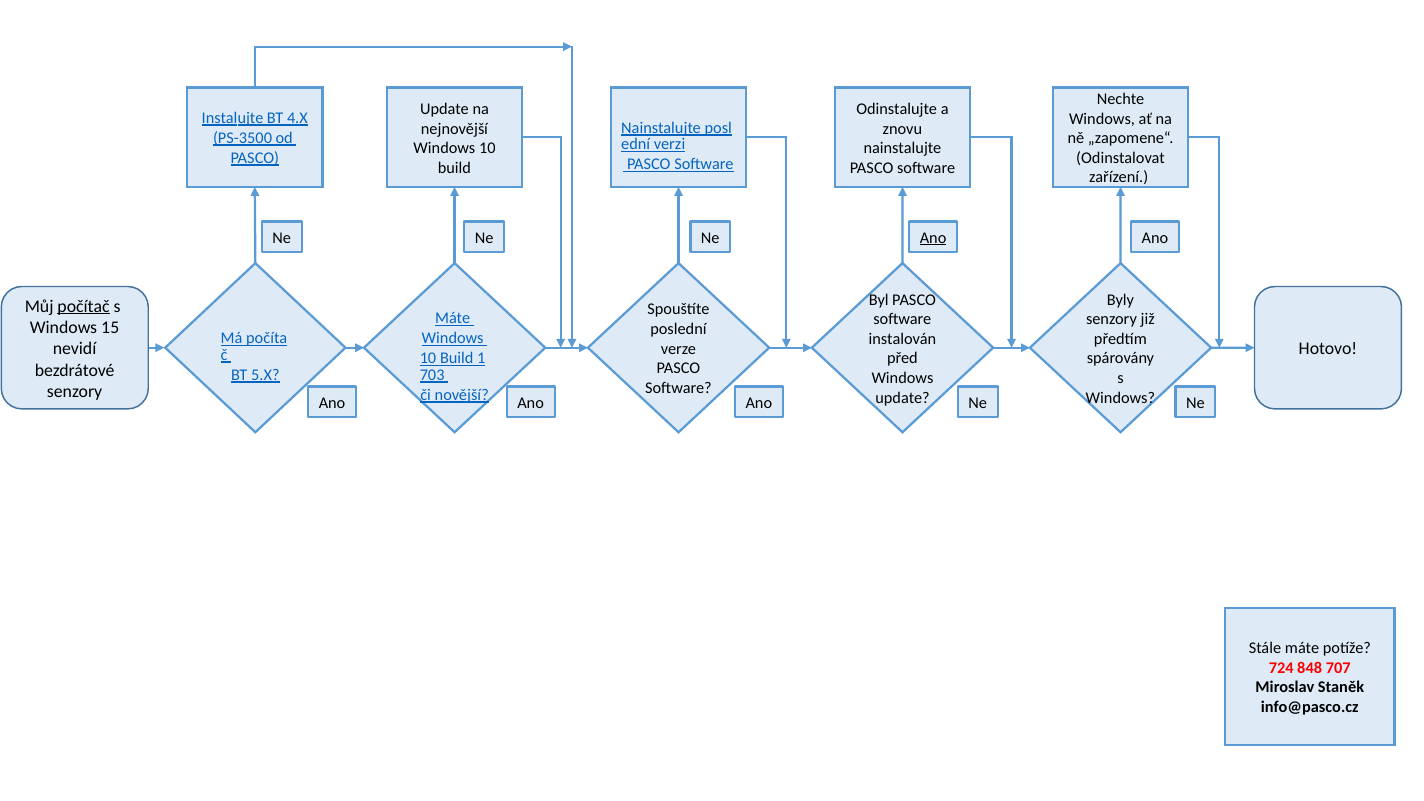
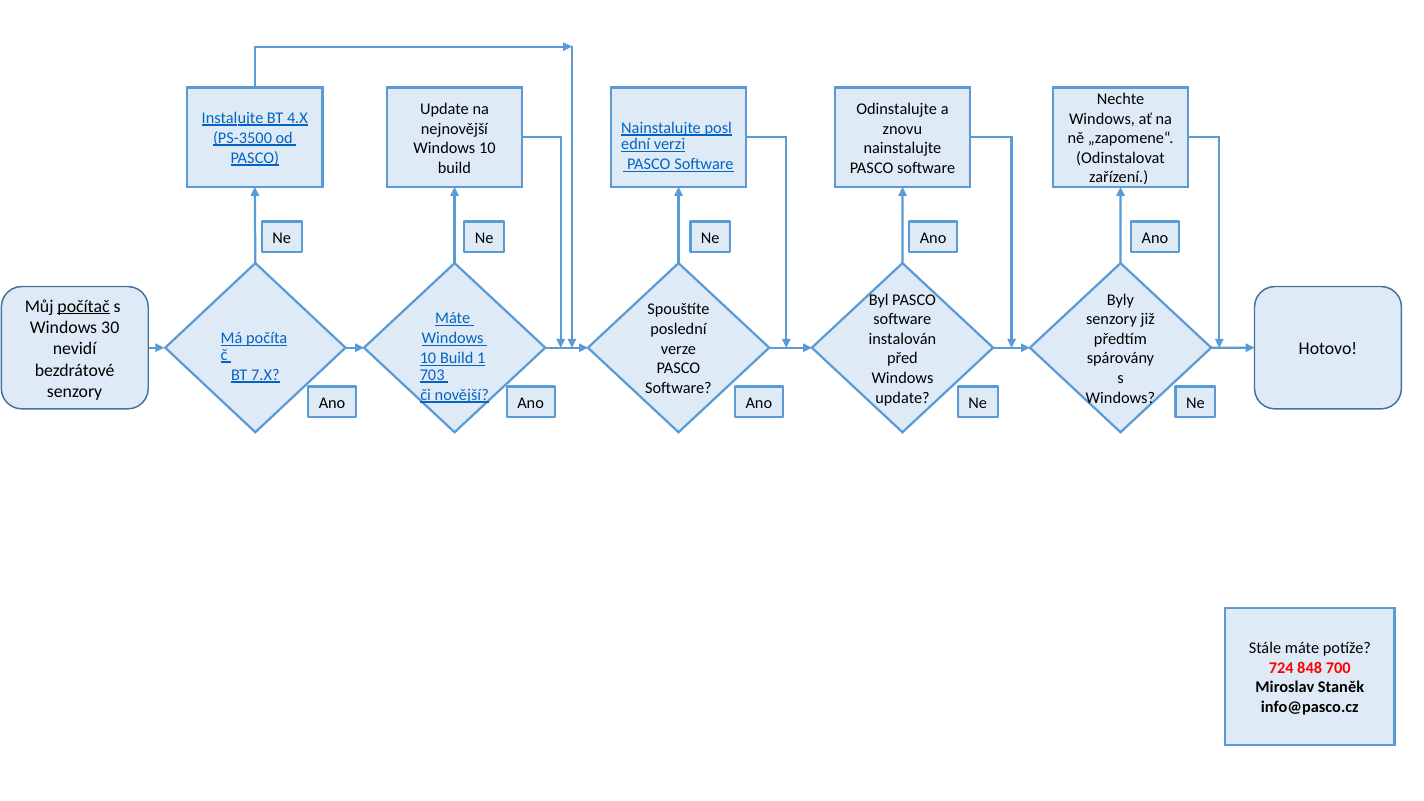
Ano underline: present -> none (933, 238)
15: 15 -> 30 (110, 328)
5.X: 5.X -> 7.X (265, 375)
707: 707 -> 700 (1338, 668)
